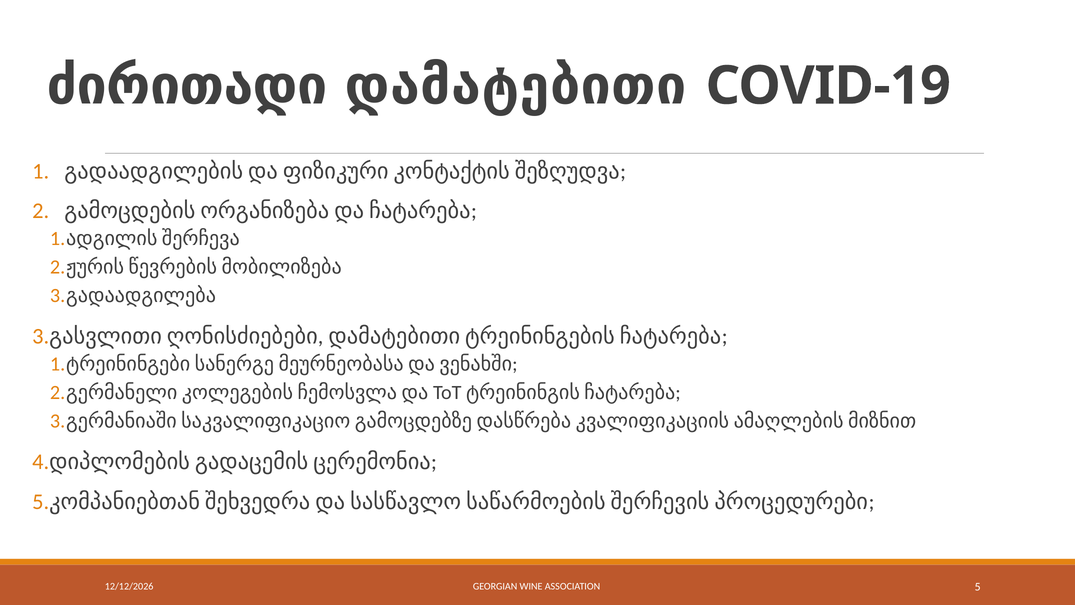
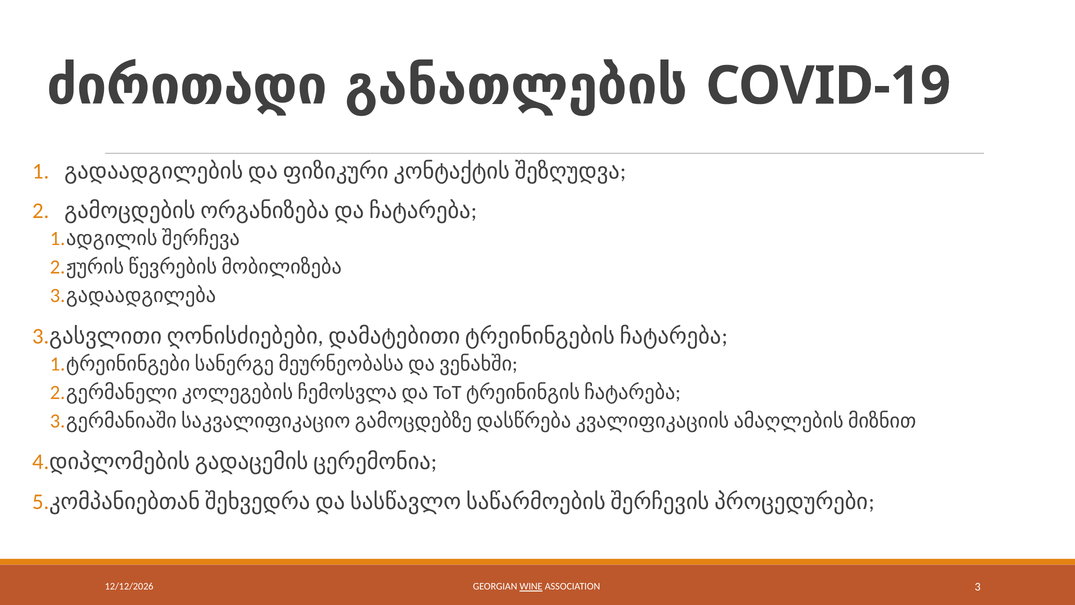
დამატებითი: დამატებითი -> განათლების (516, 86)
WINE underline: none -> present (531, 586)
ASSOCIATION 5: 5 -> 3 (978, 586)
